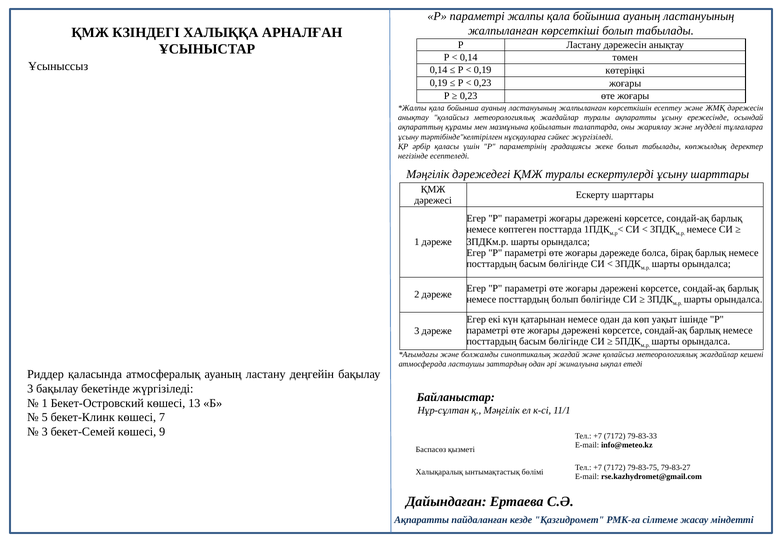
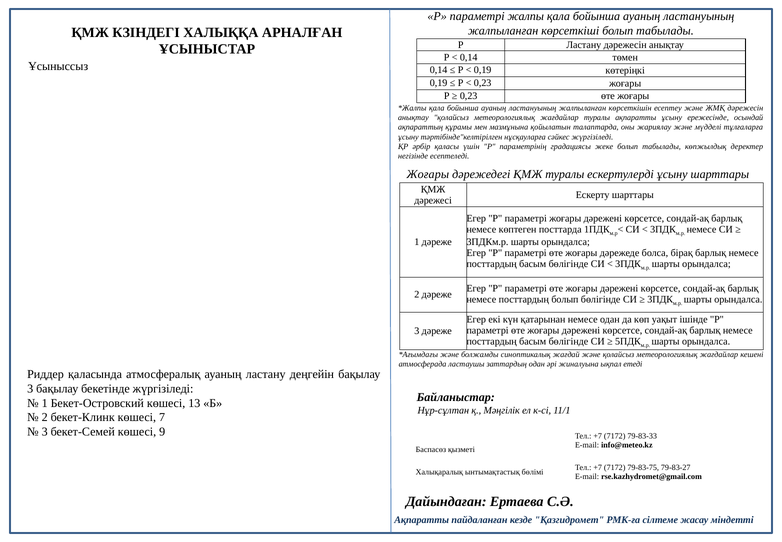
Мәңгілік: Мәңгілік -> Жоғары (428, 174)
5: 5 -> 2 (45, 417)
